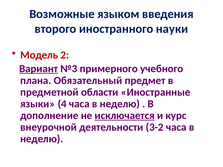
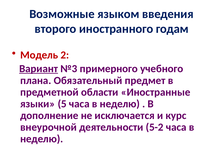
науки: науки -> годам (172, 29)
4: 4 -> 5 (62, 104)
исключается underline: present -> none (125, 116)
3-2: 3-2 -> 5-2 (155, 127)
